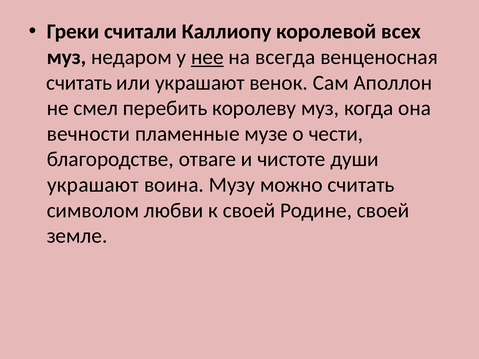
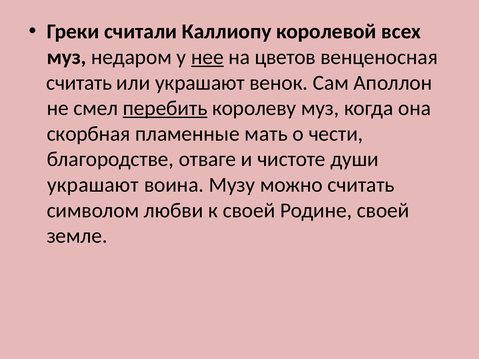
всегда: всегда -> цветов (285, 57)
перебить underline: none -> present (165, 108)
вечности: вечности -> скорбная (89, 134)
музе: музе -> мать (266, 134)
